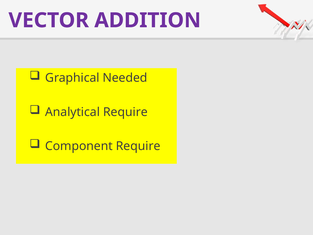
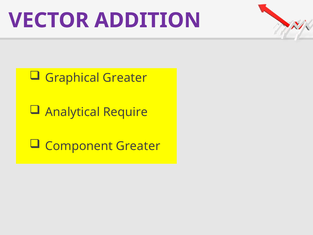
Graphical Needed: Needed -> Greater (125, 78)
Component Require: Require -> Greater (138, 146)
